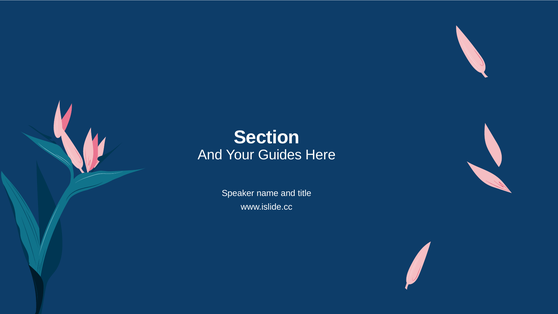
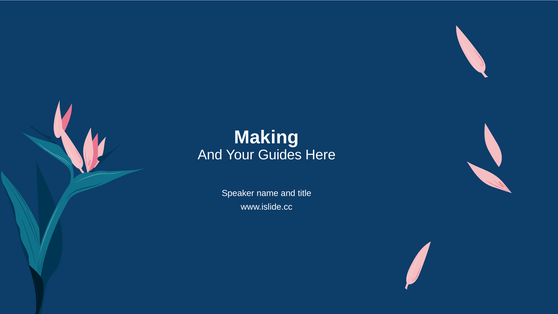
Section: Section -> Making (266, 137)
